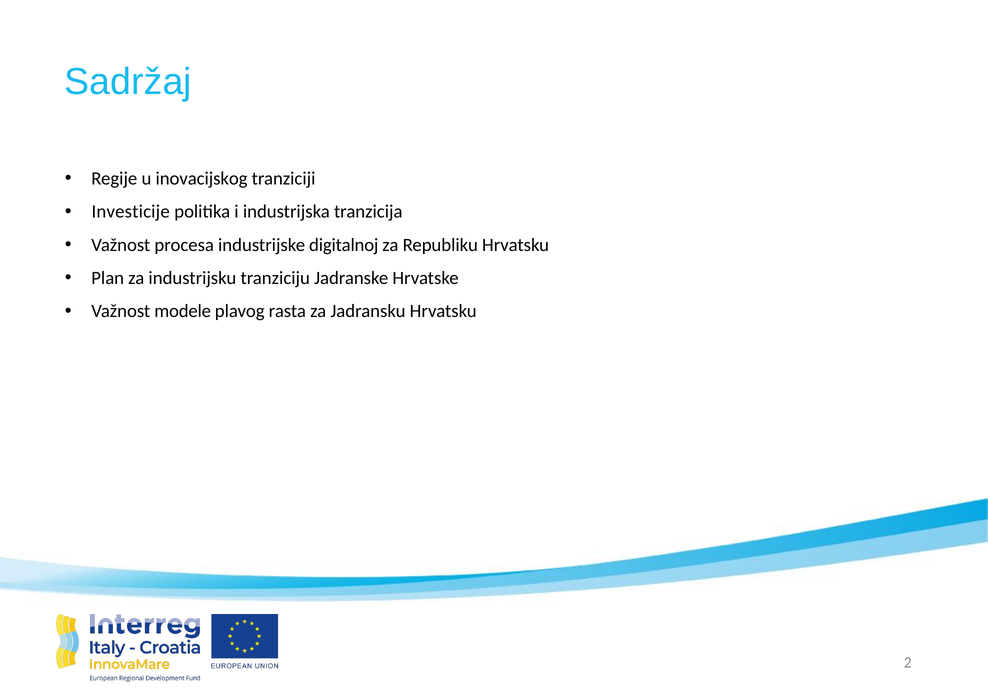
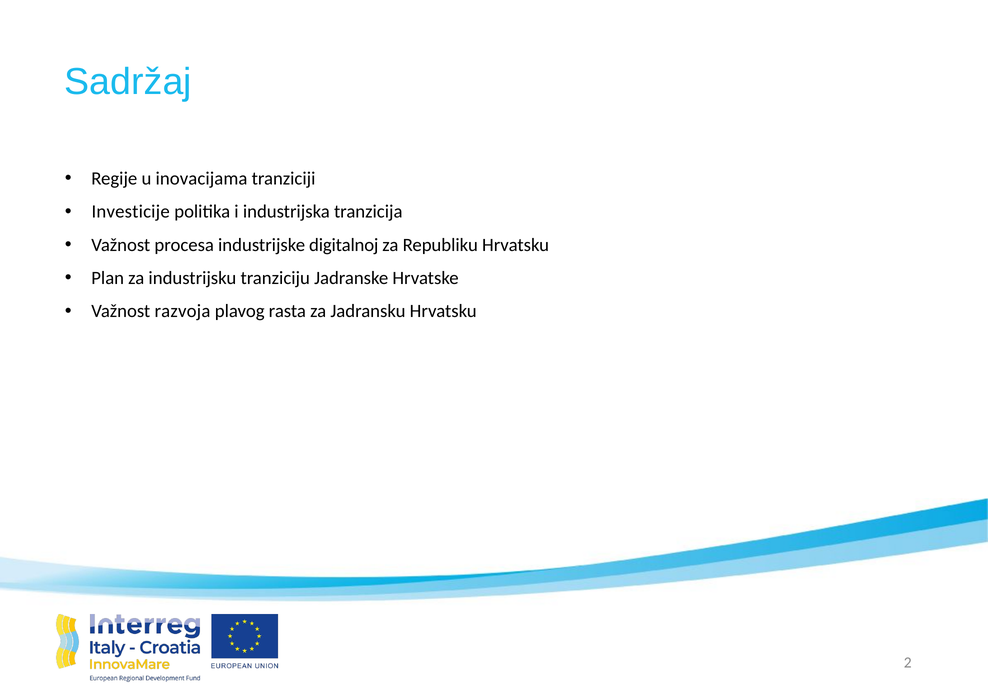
inovacijskog: inovacijskog -> inovacijama (201, 178)
modele: modele -> razvoja (182, 311)
